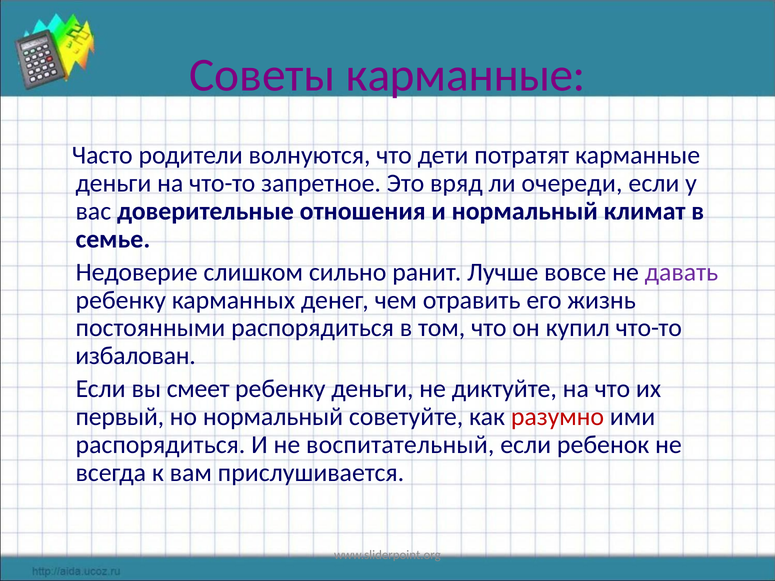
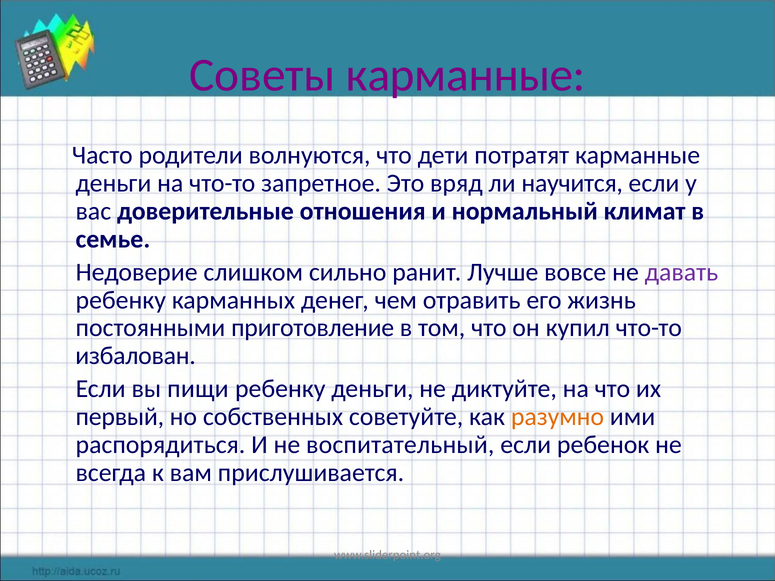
очереди: очереди -> научится (572, 184)
постоянными распорядиться: распорядиться -> приготовление (313, 328)
смеет: смеет -> пищи (198, 389)
но нормальный: нормальный -> собственных (273, 417)
разумно colour: red -> orange (557, 417)
